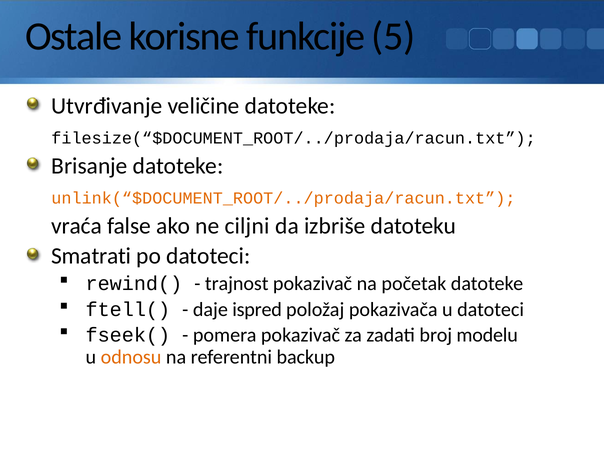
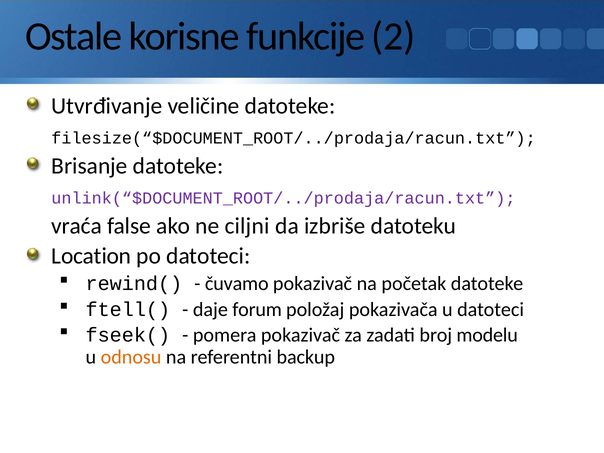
5: 5 -> 2 (393, 37)
unlink(“$DOCUMENT_ROOT/../prodaja/racun.txt colour: orange -> purple (283, 198)
Smatrati: Smatrati -> Location (91, 256)
trajnost: trajnost -> čuvamo (237, 284)
ispred: ispred -> forum (257, 310)
